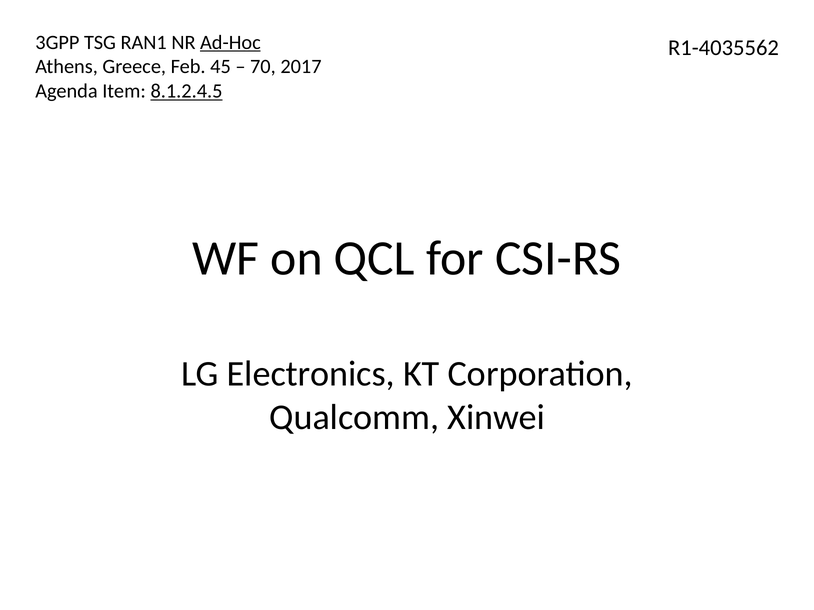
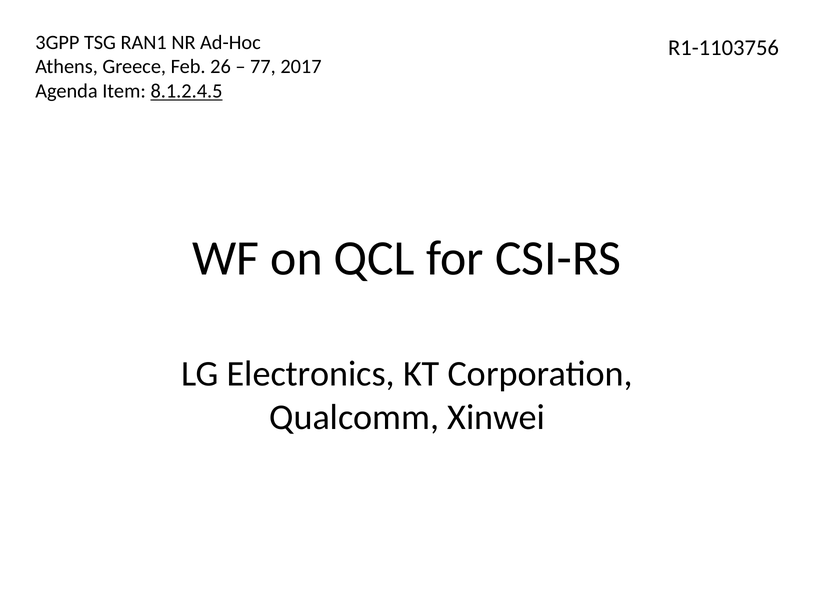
Ad-Hoc underline: present -> none (230, 42)
R1-4035562: R1-4035562 -> R1-1103756 (723, 48)
45: 45 -> 26 (221, 67)
70: 70 -> 77 (263, 67)
